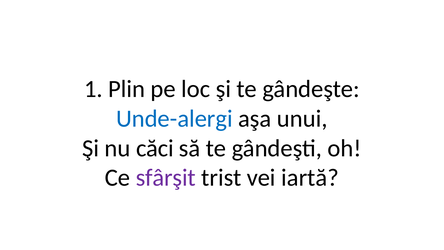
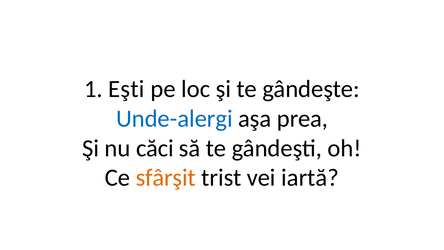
Plin: Plin -> Eşti (126, 89)
unui: unui -> prea (302, 118)
sfârşit colour: purple -> orange (166, 178)
